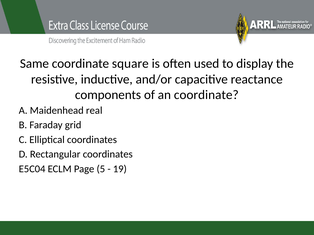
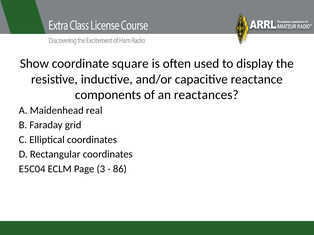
Same: Same -> Show (34, 64)
an coordinate: coordinate -> reactances (206, 95)
5: 5 -> 3 (101, 169)
19: 19 -> 86 (120, 169)
